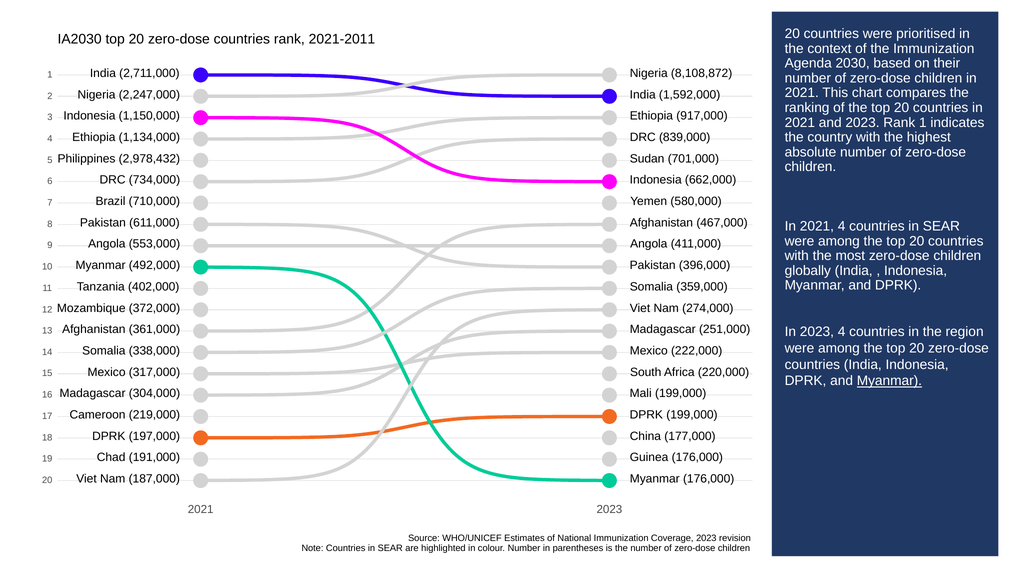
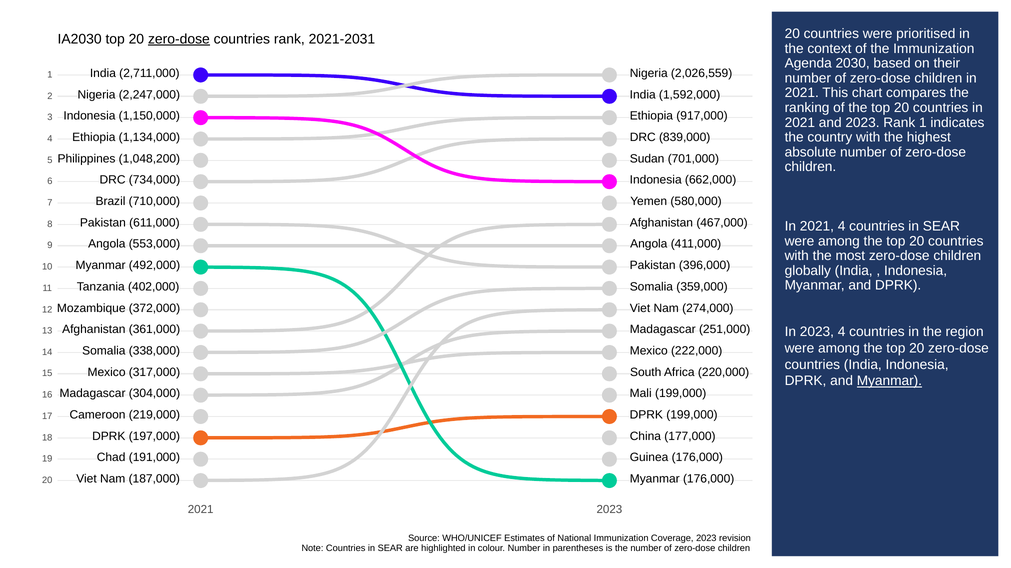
zero-dose underline: none -> present (179, 39)
2021-2011: 2021-2011 -> 2021-2031 (342, 39)
8,108,872: 8,108,872 -> 2,026,559 (702, 73)
2,978,432: 2,978,432 -> 1,048,200 (149, 159)
